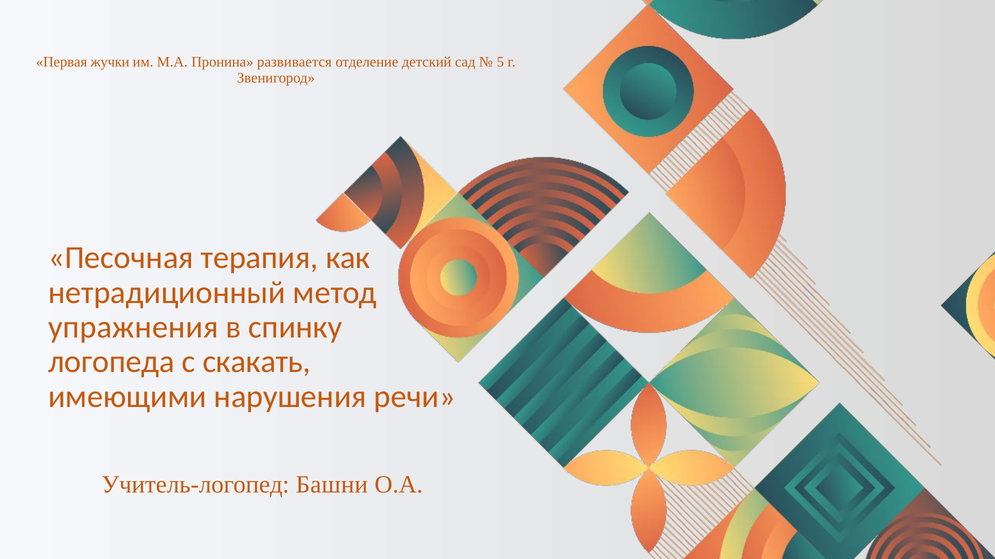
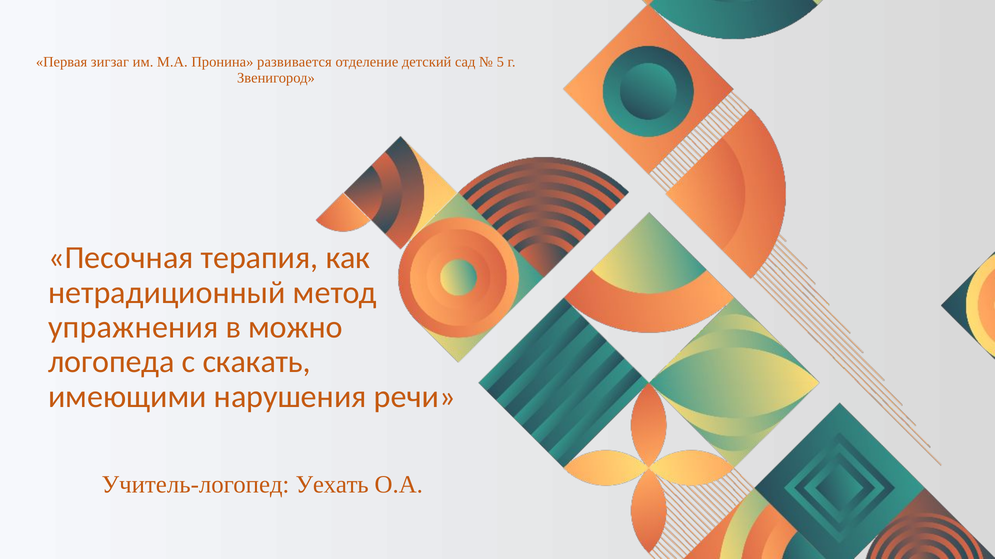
жучки: жучки -> зигзаг (110, 62)
спинку: спинку -> можно (295, 328)
Башни: Башни -> Уехать (332, 485)
